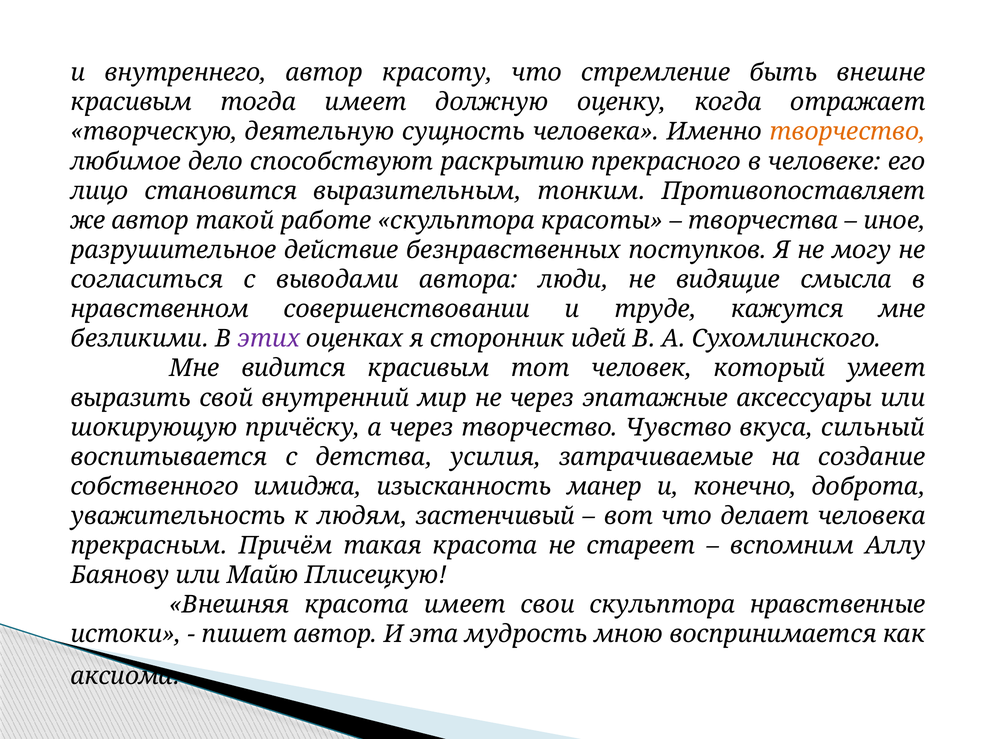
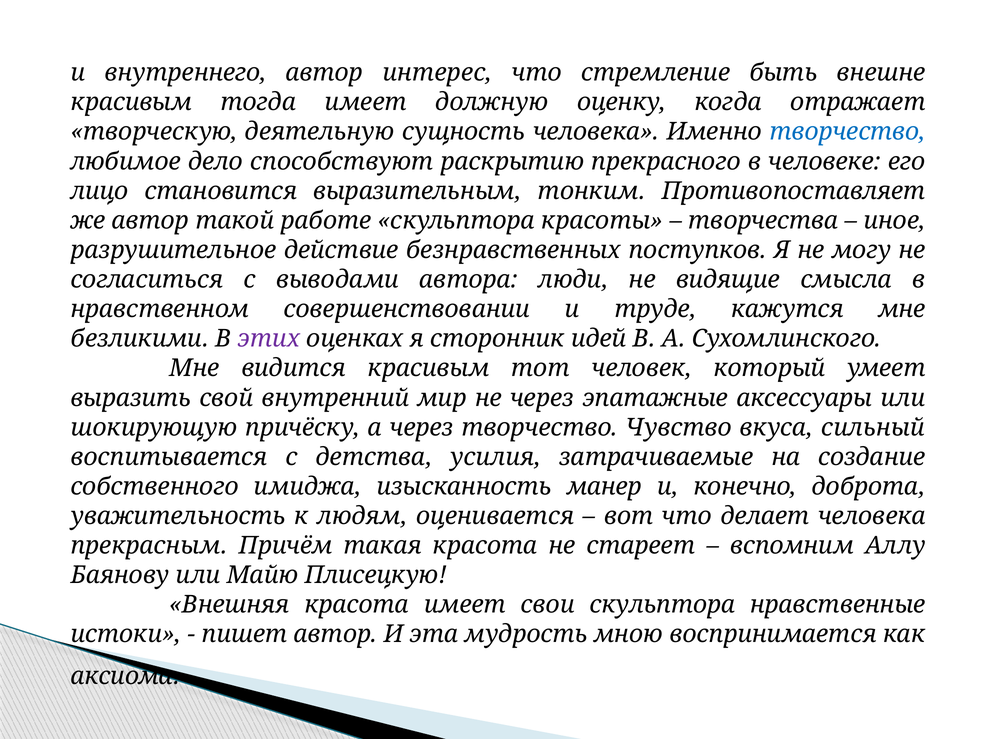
красоту: красоту -> интерес (437, 73)
творчество colour: orange -> blue (848, 132)
застенчивый: застенчивый -> оценивается (495, 516)
